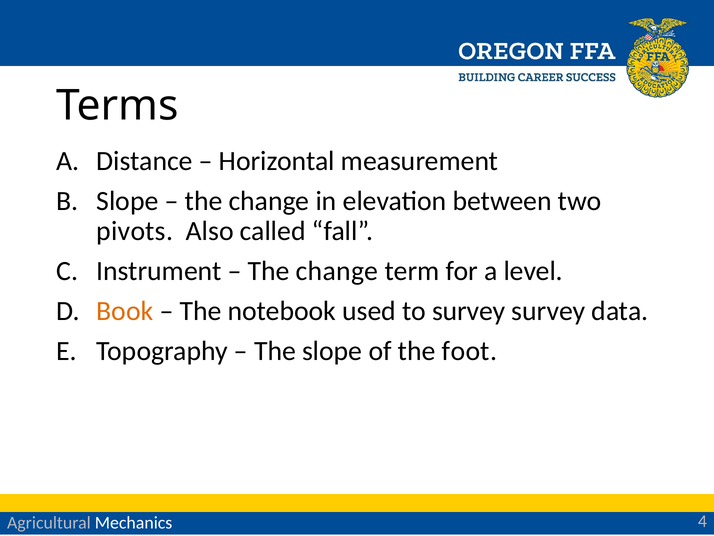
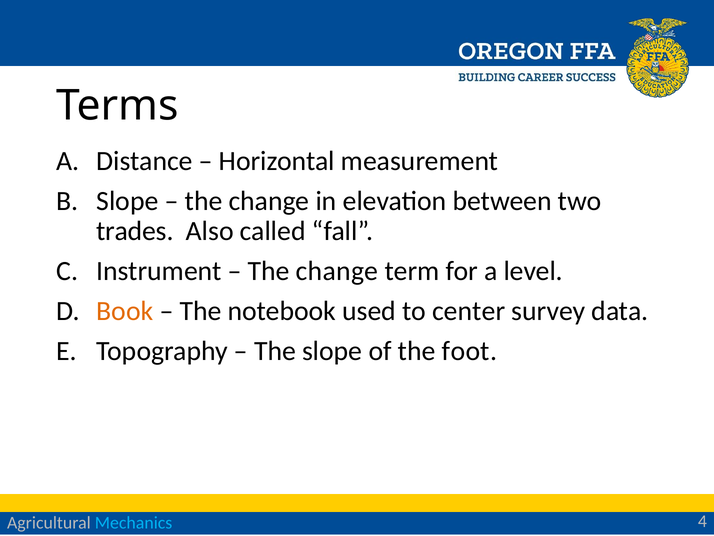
pivots: pivots -> trades (135, 231)
to survey: survey -> center (469, 311)
Mechanics colour: white -> light blue (134, 522)
